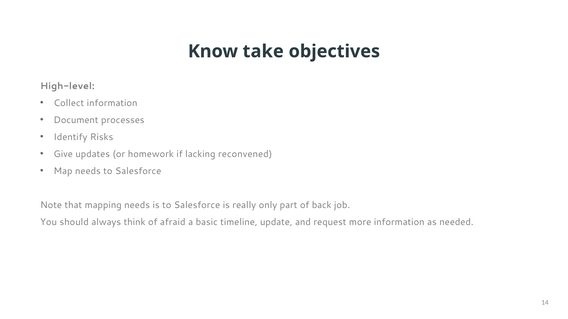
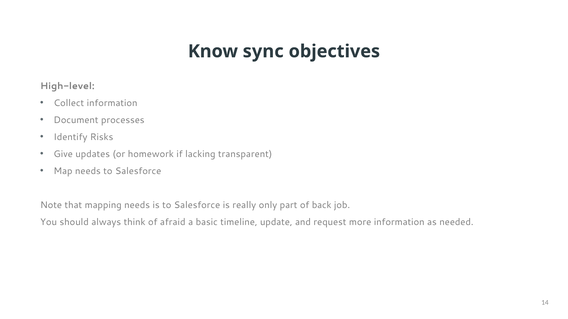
take: take -> sync (263, 51)
reconvened: reconvened -> transparent (245, 154)
